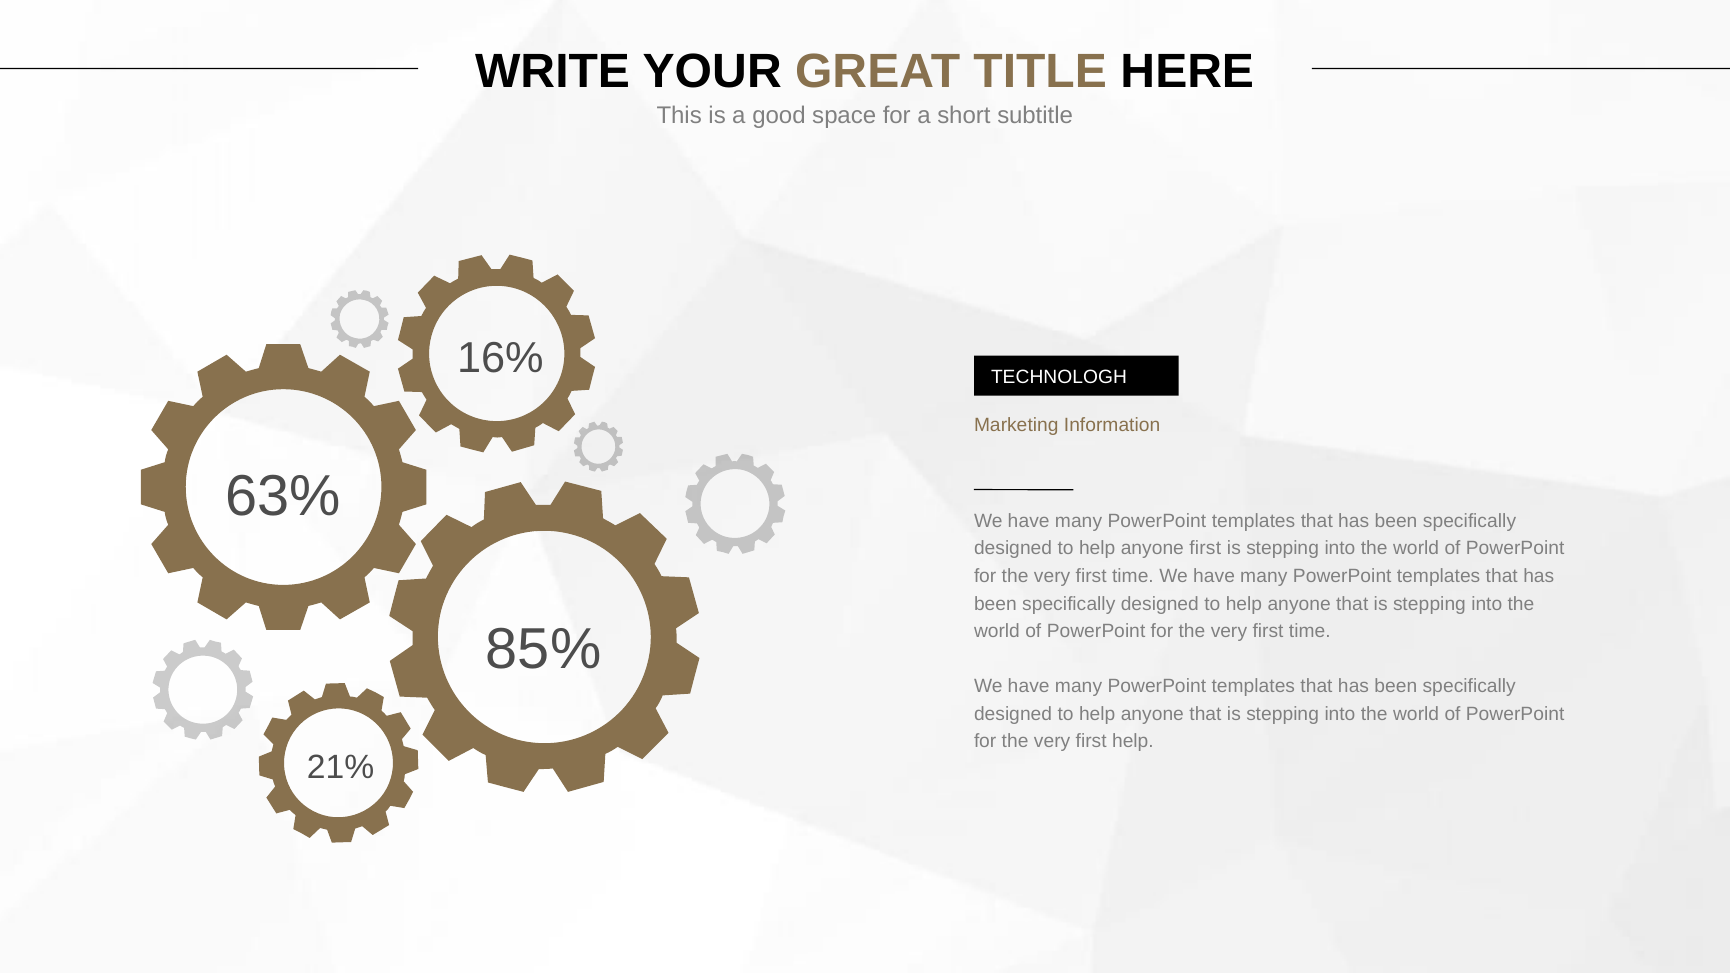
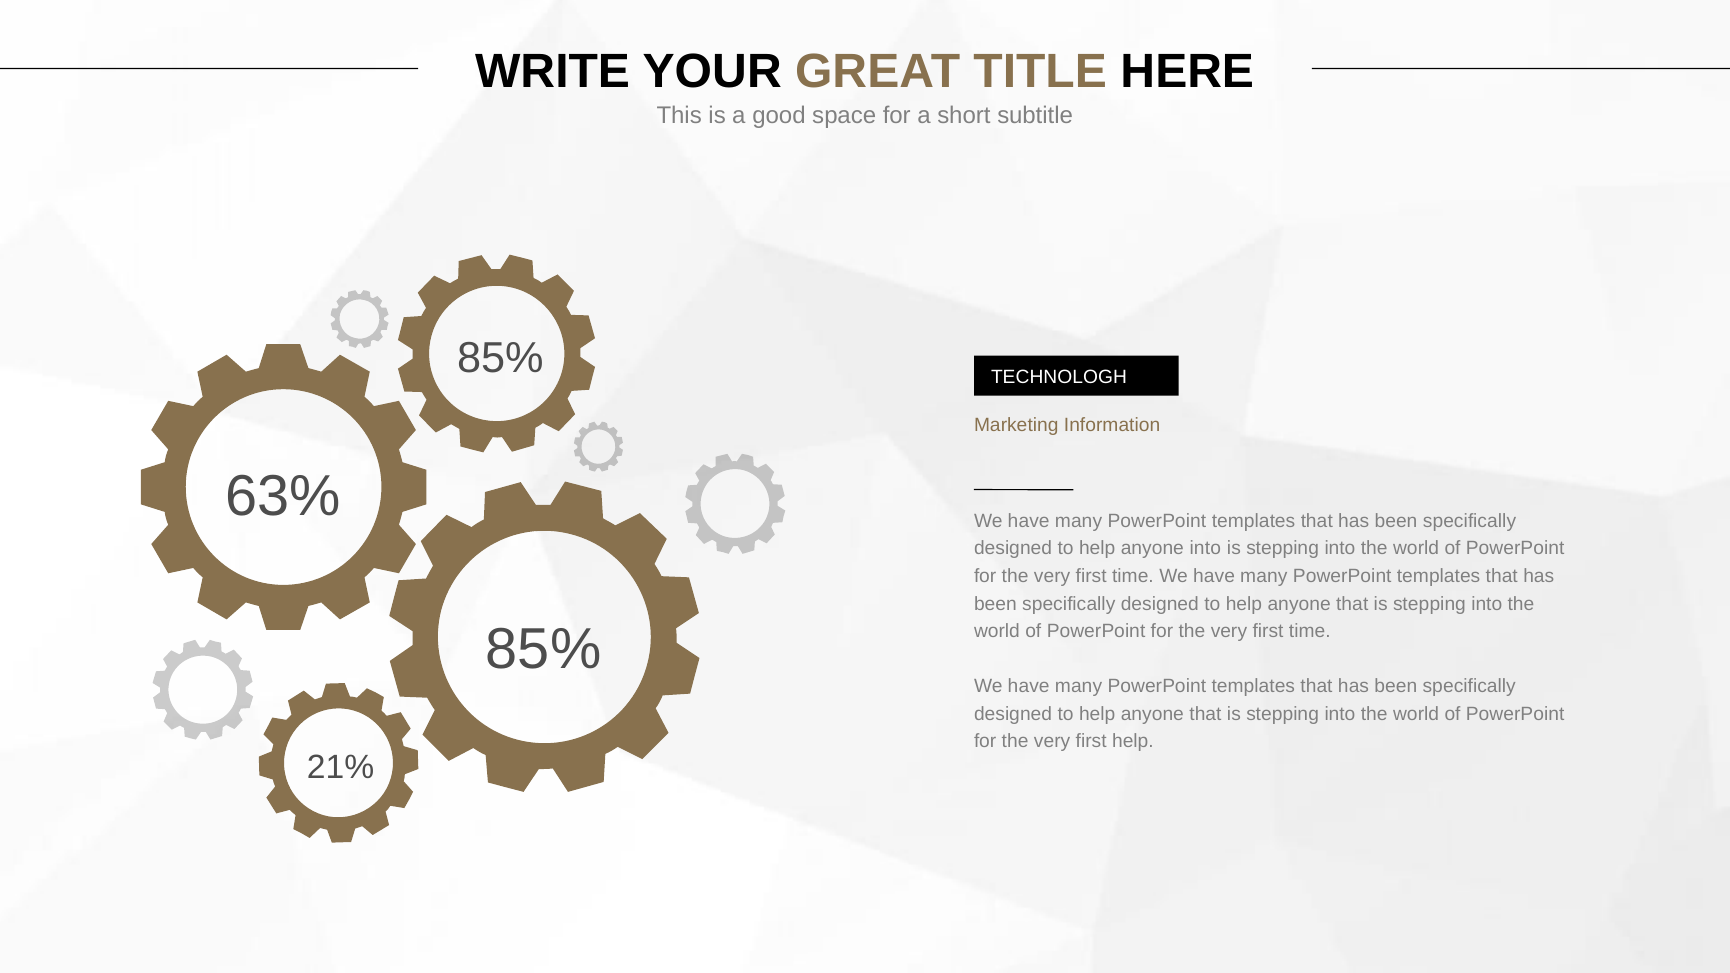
16%: 16% -> 85% (500, 359)
anyone first: first -> into (1205, 548)
